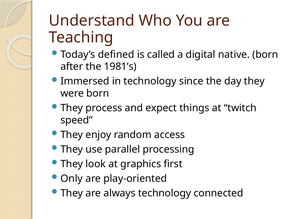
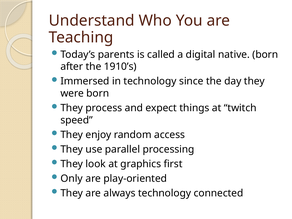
defined: defined -> parents (116, 54)
1981’s: 1981’s -> 1910’s (120, 67)
